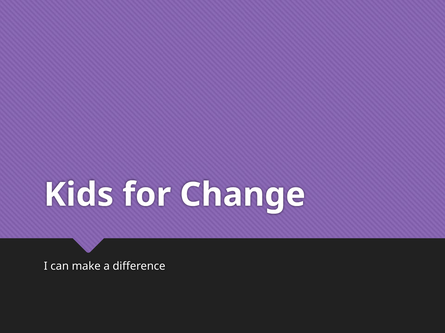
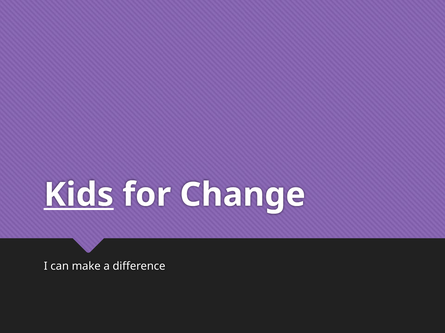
Kids underline: none -> present (79, 195)
